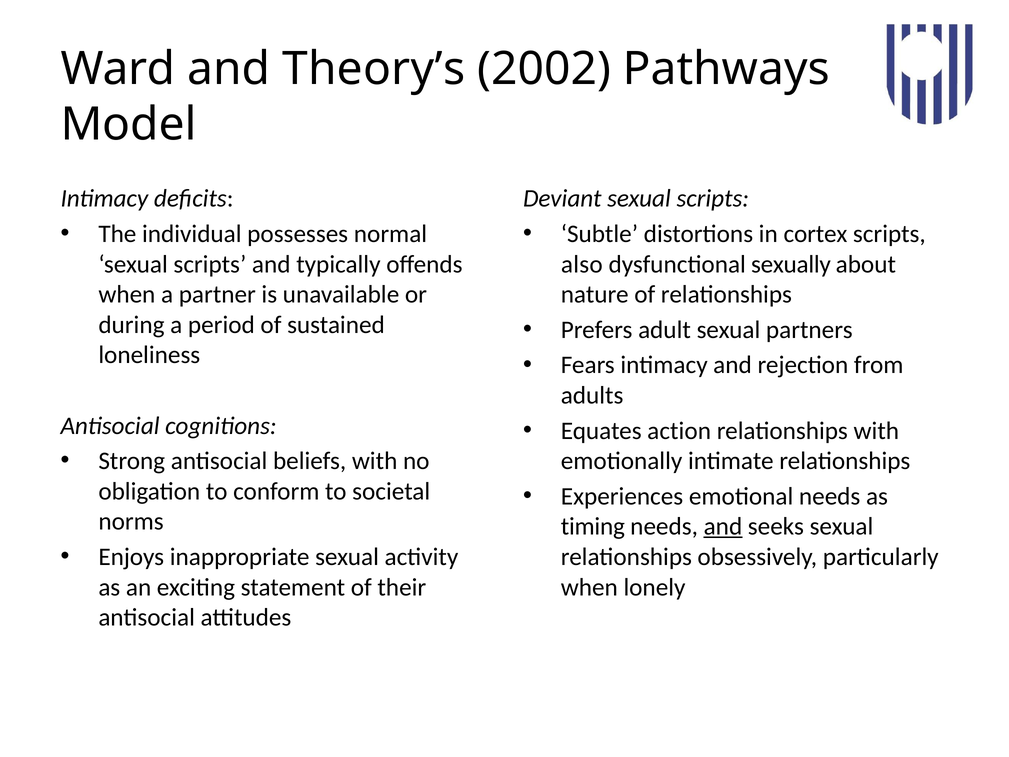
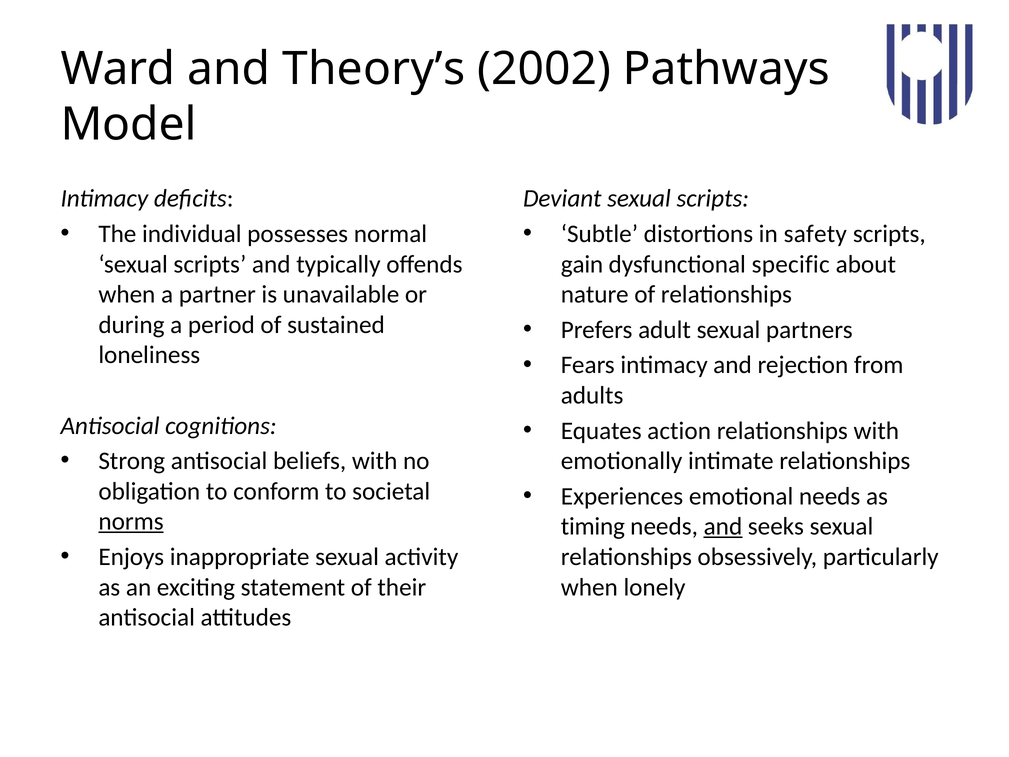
cortex: cortex -> safety (815, 234)
also: also -> gain (582, 264)
sexually: sexually -> specific (791, 264)
norms underline: none -> present (131, 521)
